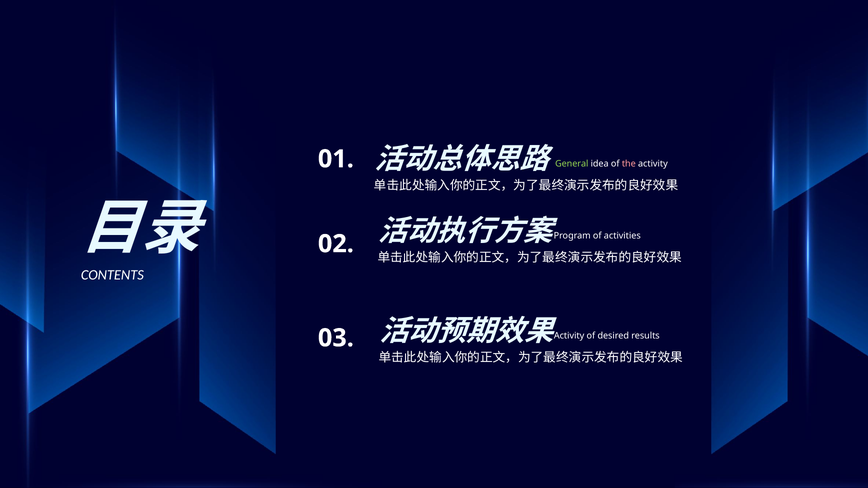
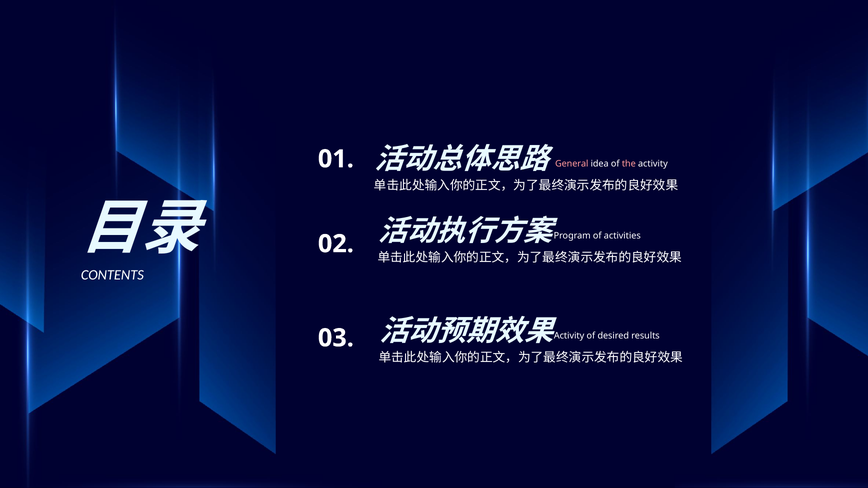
General colour: light green -> pink (572, 164)
